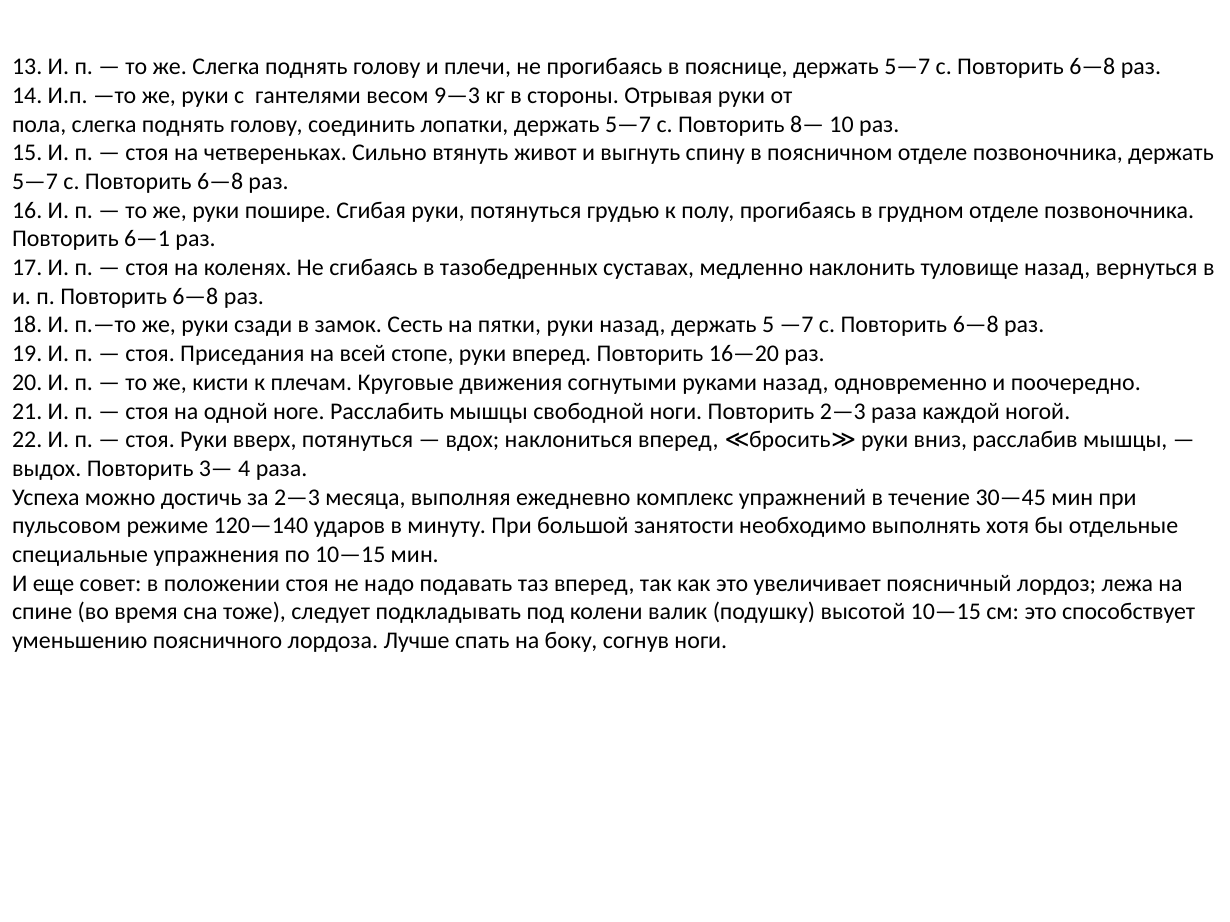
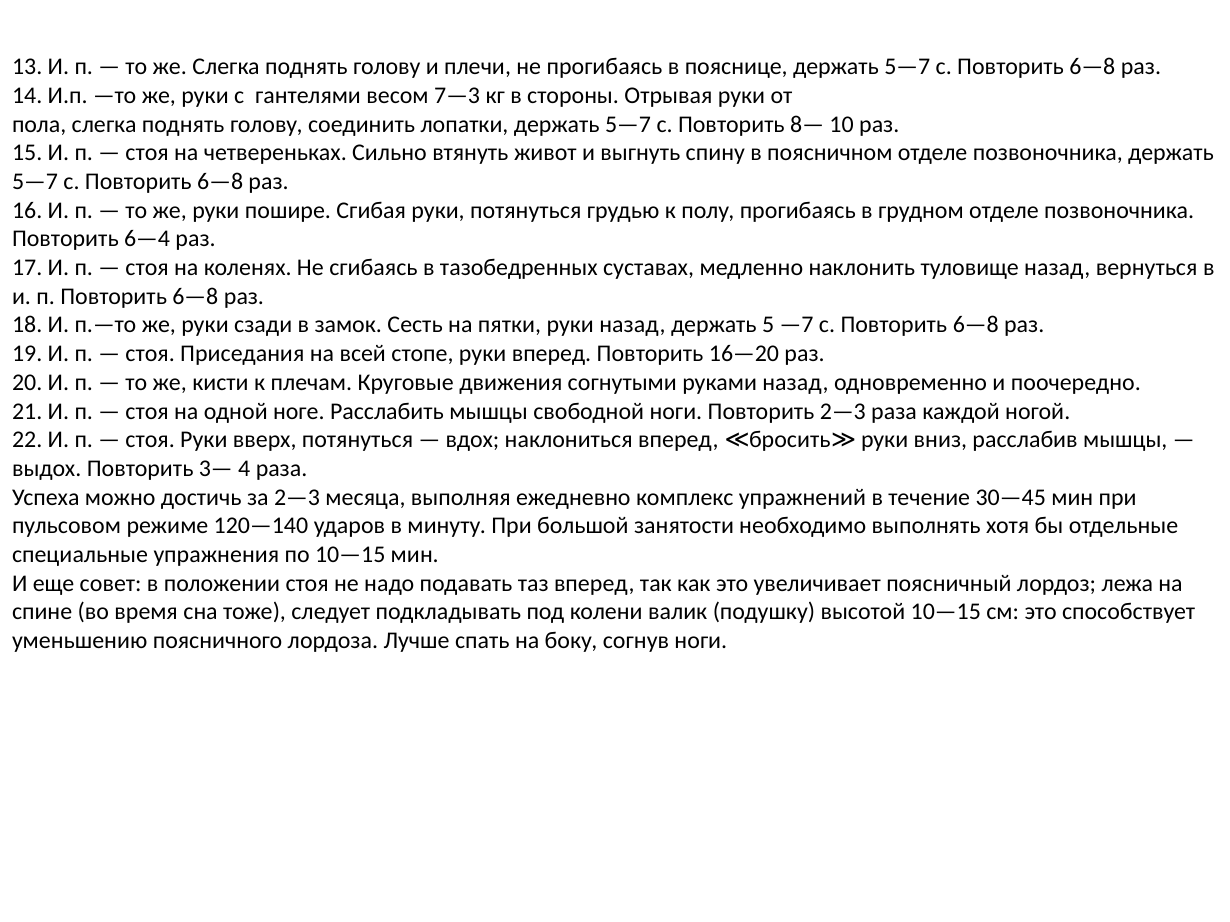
9—3: 9—3 -> 7—3 (457, 96)
6—1: 6—1 -> 6—4 (147, 239)
